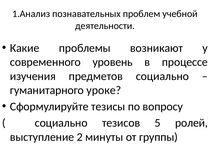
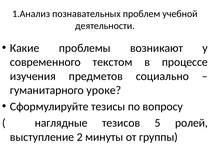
уровень: уровень -> текстом (113, 62)
социально: социально -> наглядные (61, 123)
